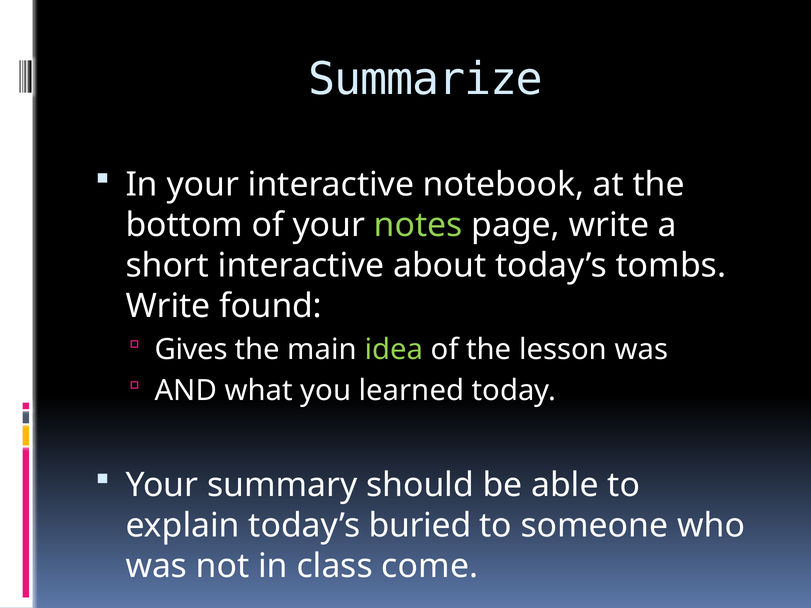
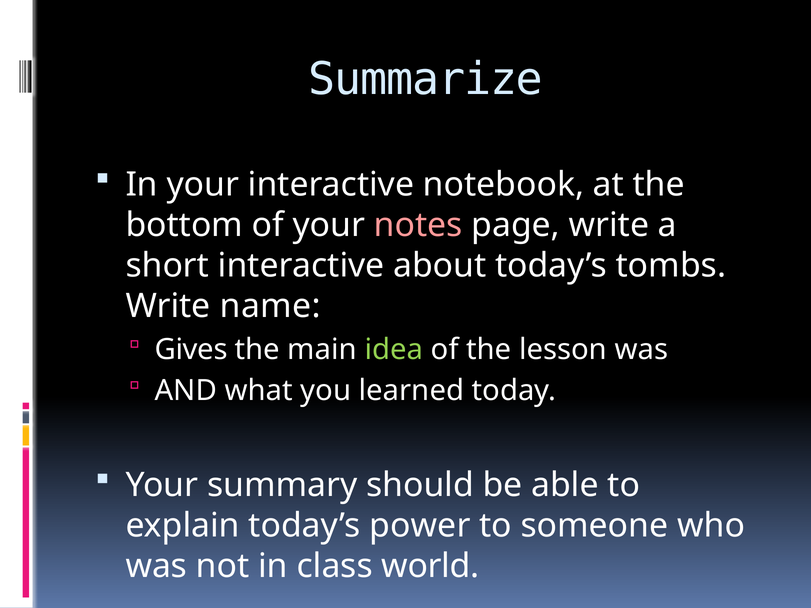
notes colour: light green -> pink (418, 225)
found: found -> name (270, 306)
buried: buried -> power (420, 526)
come: come -> world (430, 566)
